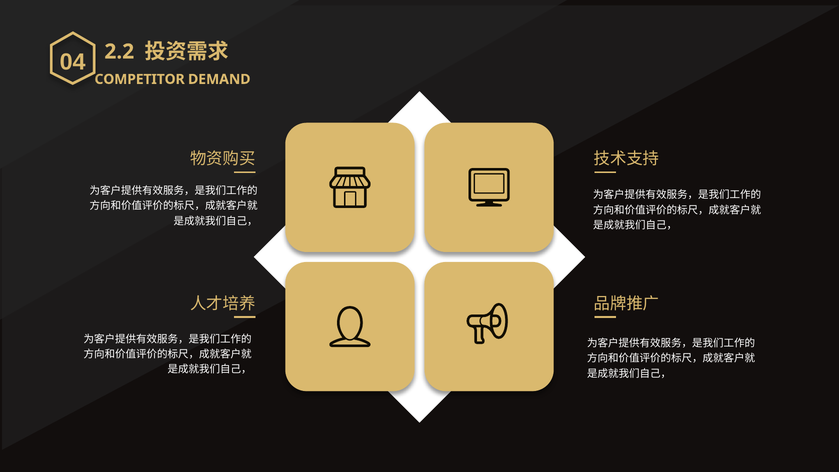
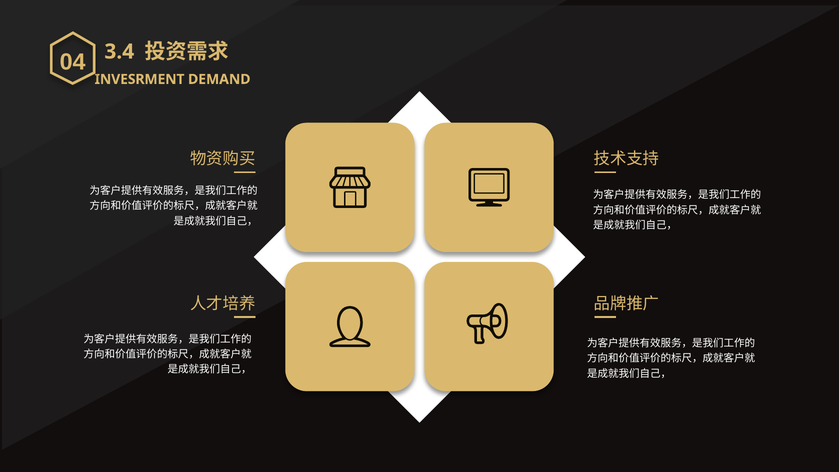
2.2: 2.2 -> 3.4 (119, 52)
COMPETITOR: COMPETITOR -> INVESRMENT (140, 79)
